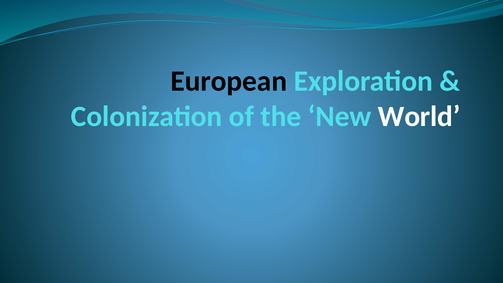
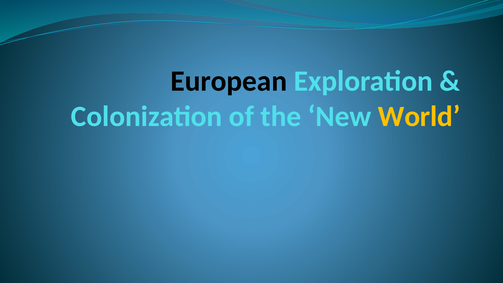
World colour: white -> yellow (419, 116)
